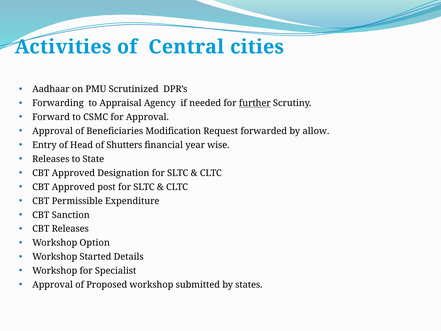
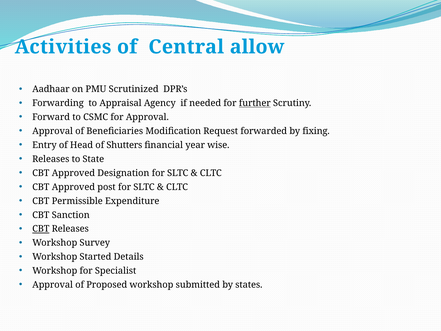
cities: cities -> allow (257, 47)
allow: allow -> fixing (316, 131)
CBT underline: none -> present (41, 229)
Option: Option -> Survey (95, 243)
